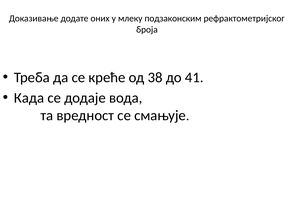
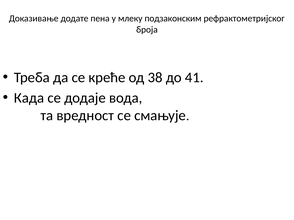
оних: оних -> пена (100, 18)
